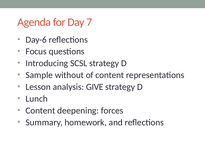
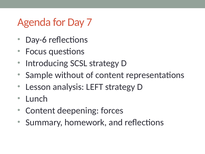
GIVE: GIVE -> LEFT (95, 87)
